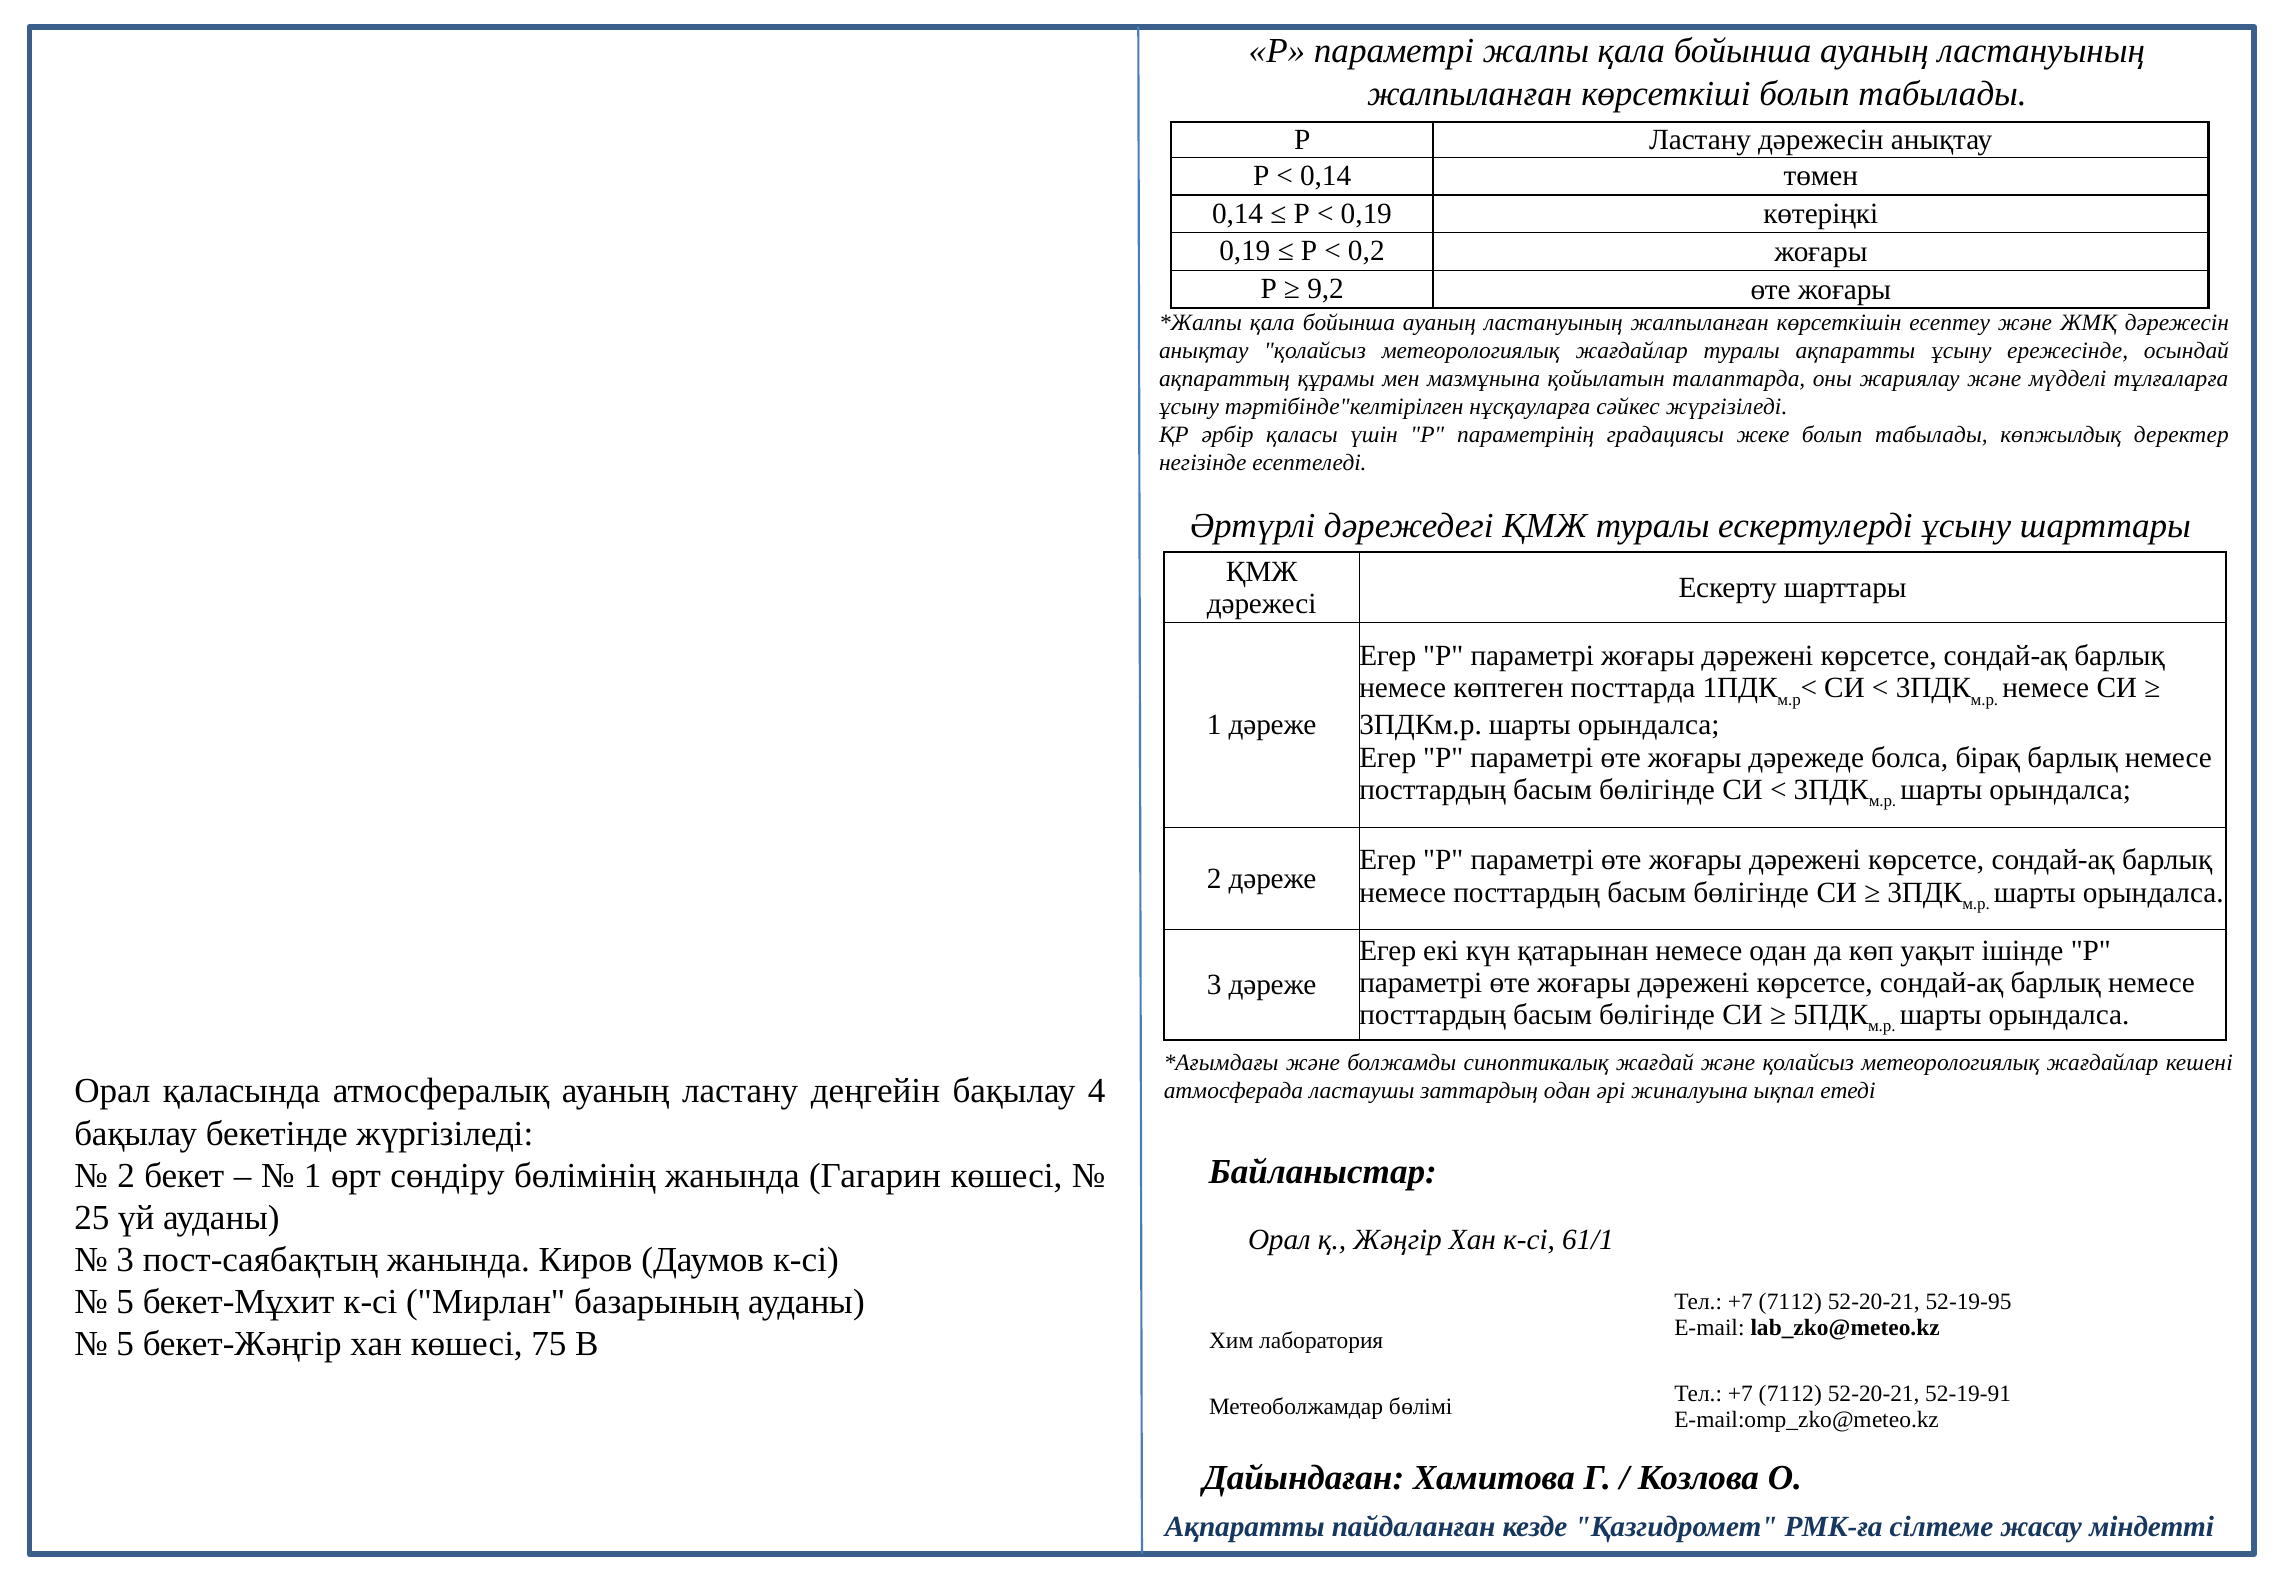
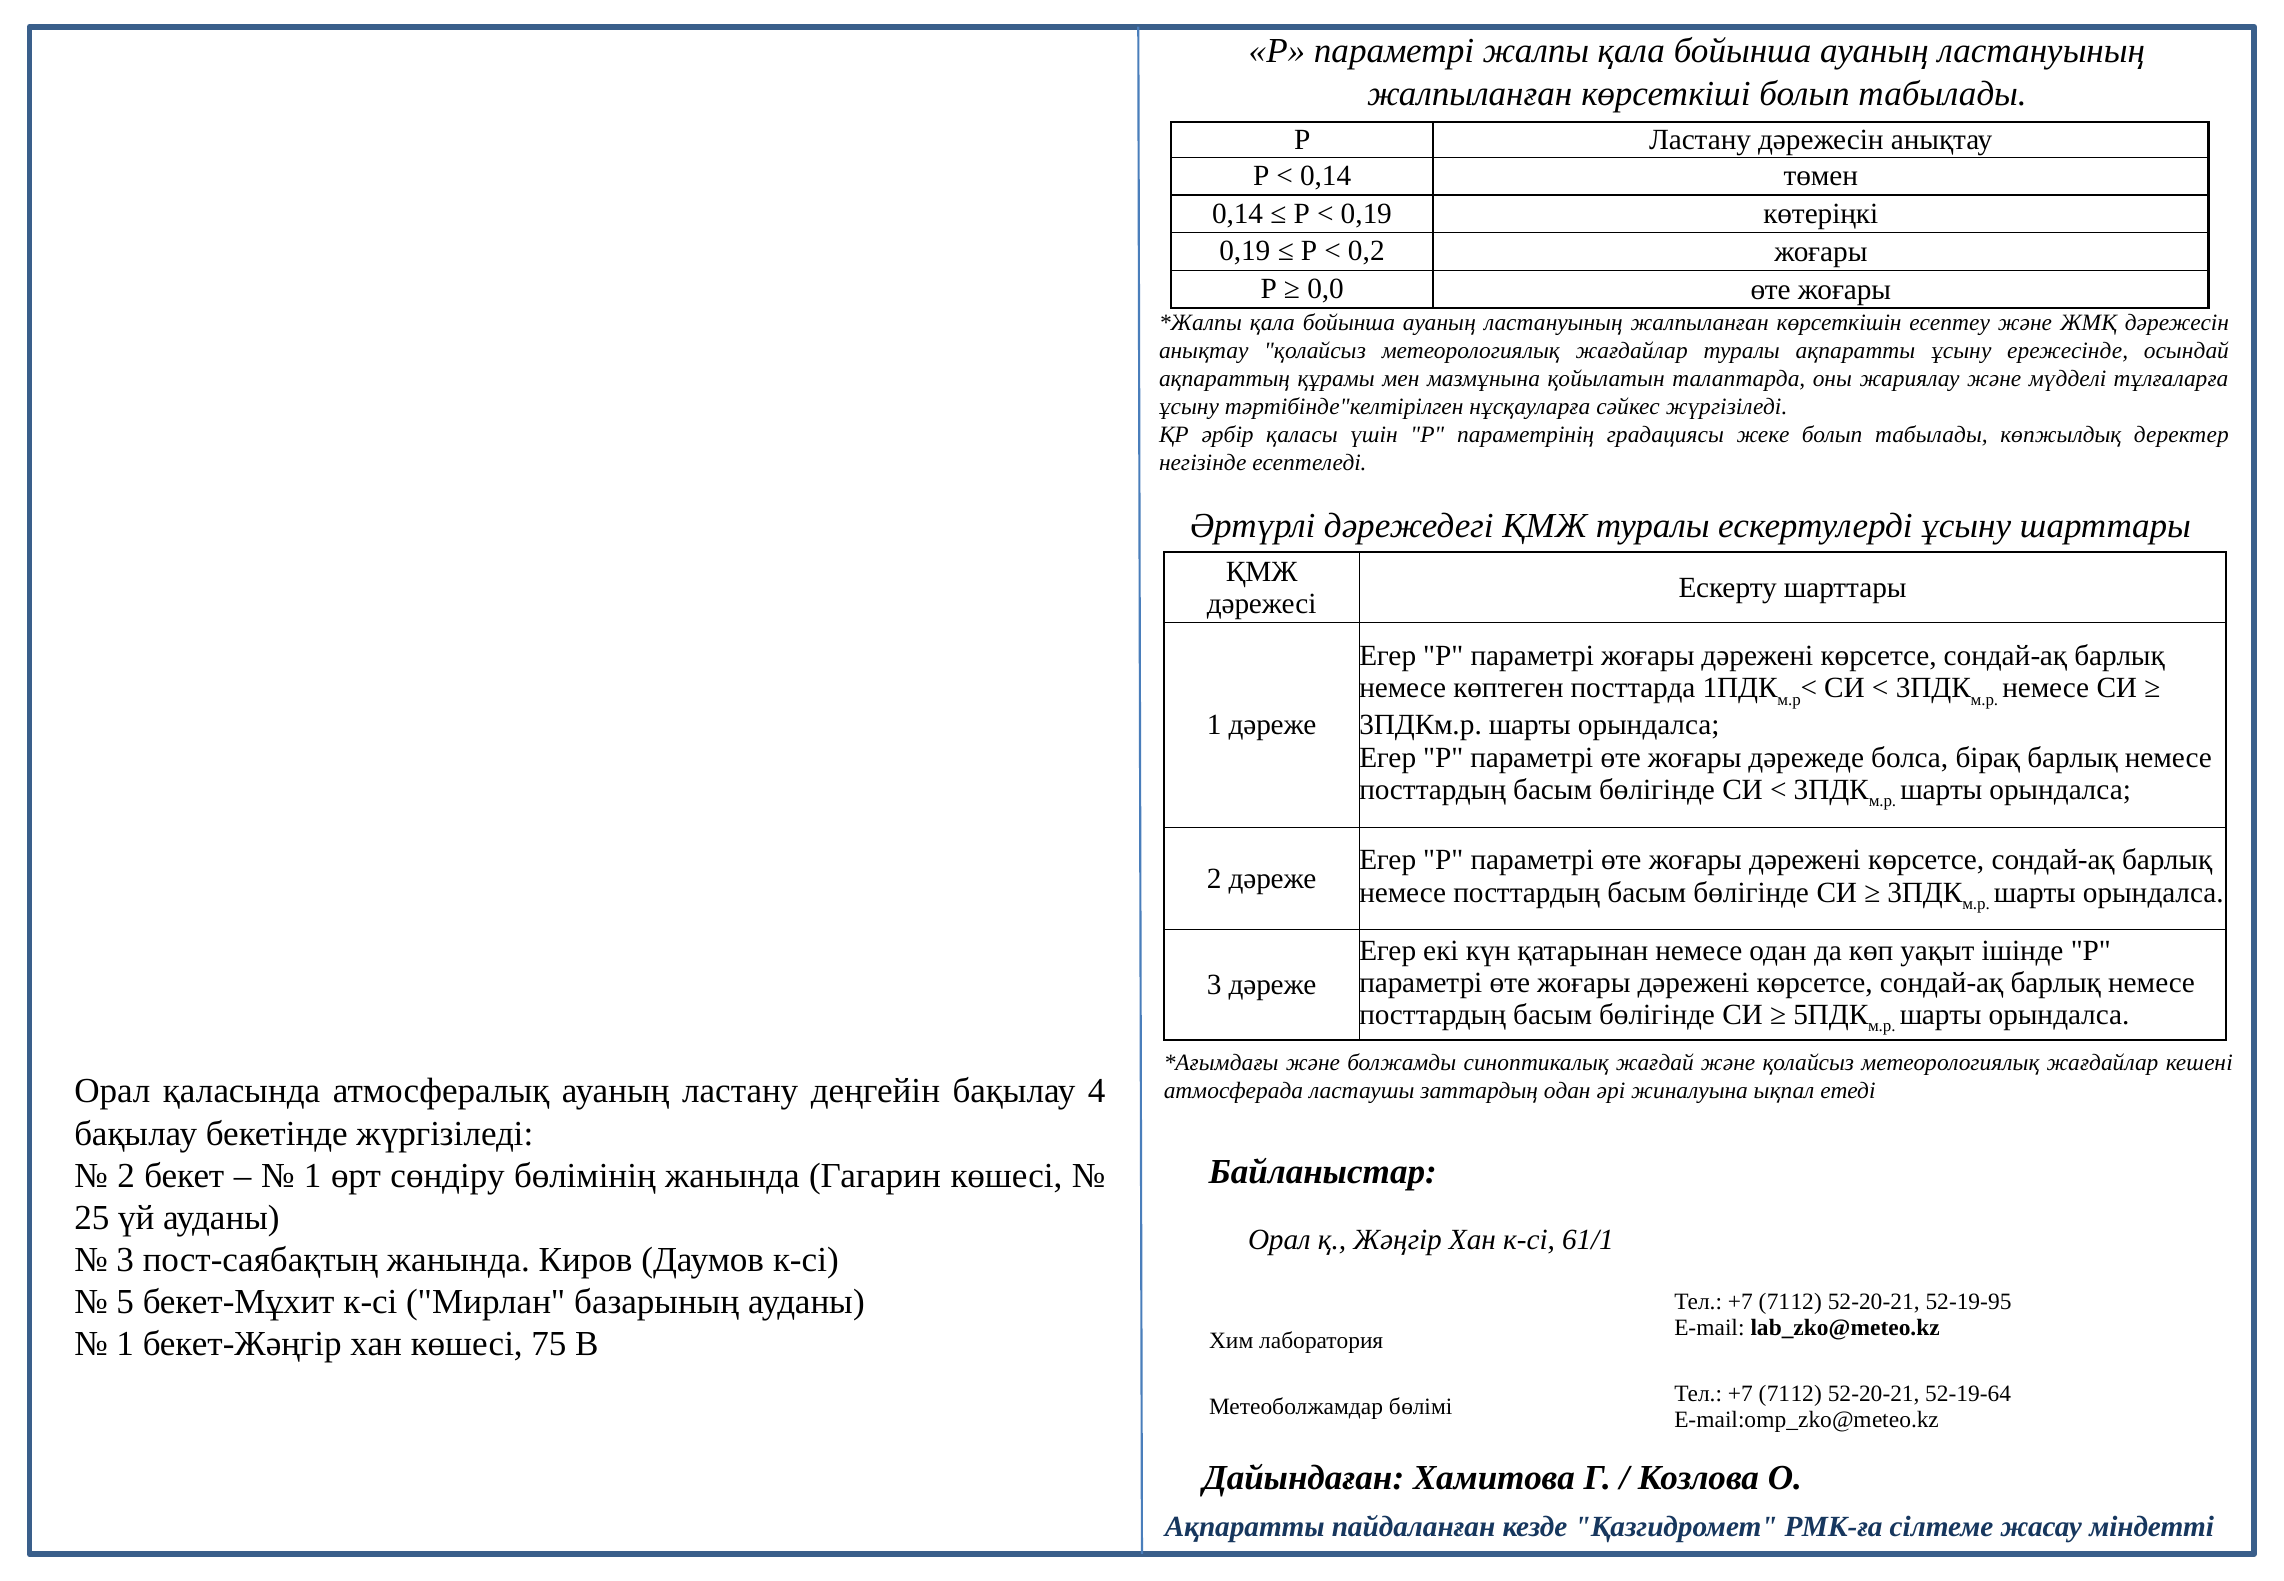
9,2: 9,2 -> 0,0 (1326, 289)
5: 5 -> 1 (125, 1345)
52-19-91: 52-19-91 -> 52-19-64 (1968, 1394)
